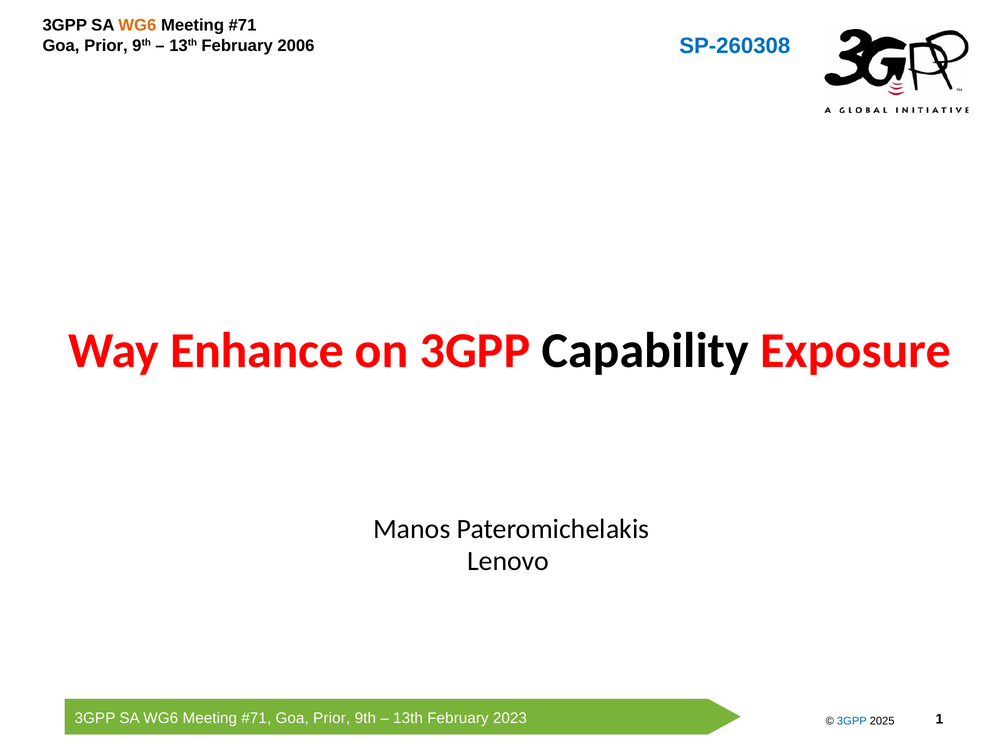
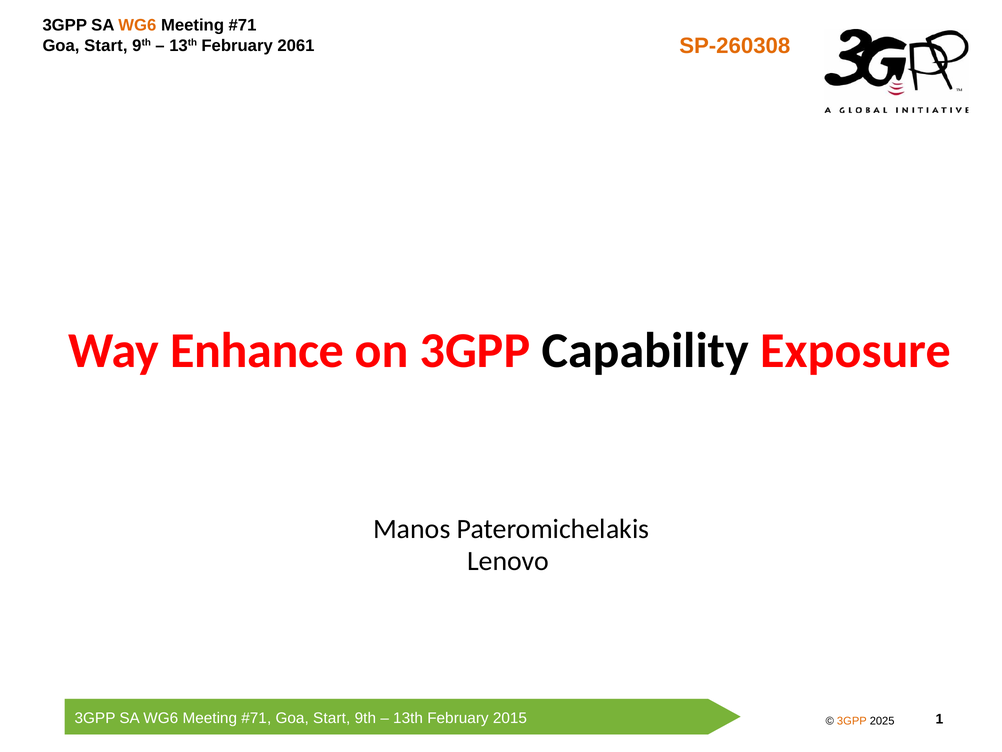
SP-260308 colour: blue -> orange (735, 46)
Prior: Prior -> Start (106, 45)
2006: 2006 -> 2061 (296, 45)
Prior: Prior -> Start (332, 718)
2023: 2023 -> 2015 (510, 718)
3GPP colour: blue -> orange (852, 721)
